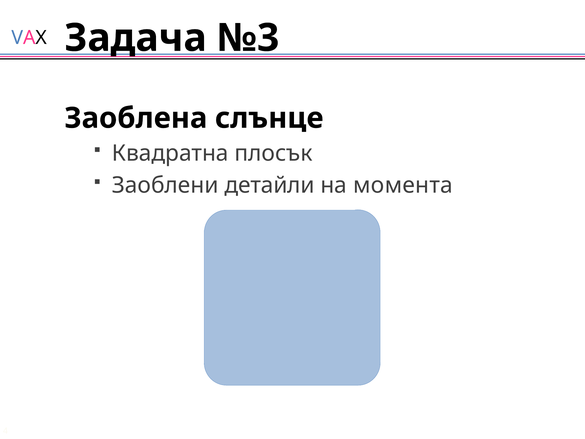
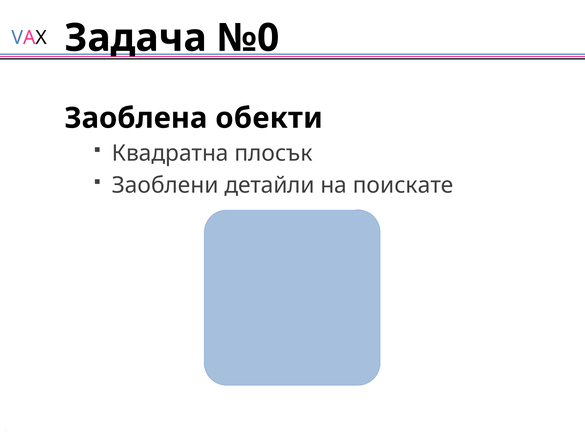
№3: №3 -> №0 (248, 38)
слънце: слънце -> обекти (269, 118)
момента: момента -> поискате (403, 185)
